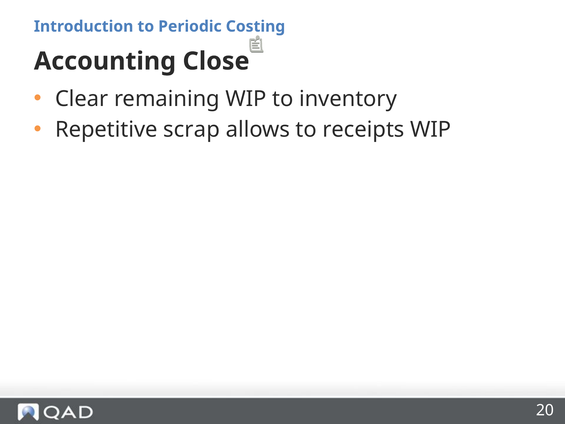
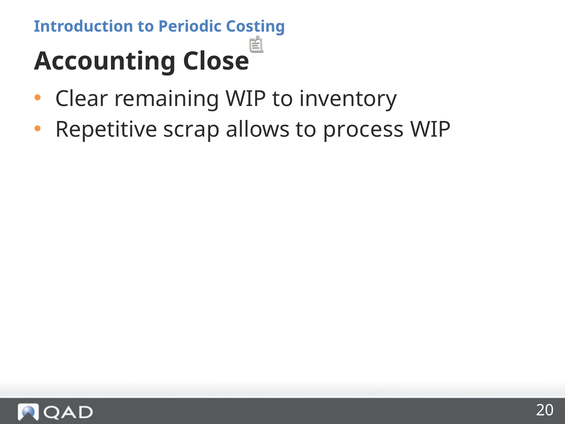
receipts: receipts -> process (363, 130)
